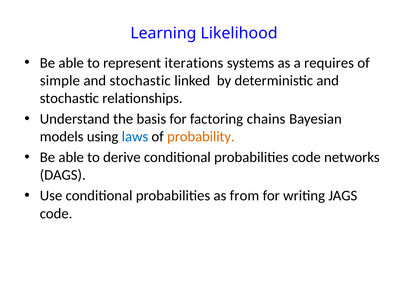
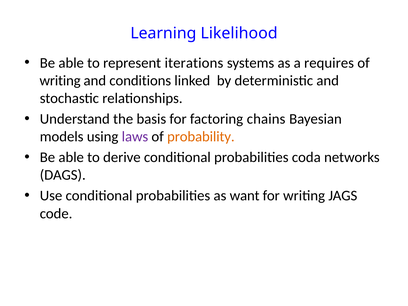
simple: simple -> writing (60, 81)
stochastic: stochastic -> conditions (140, 81)
laws colour: blue -> purple (135, 137)
probabilities code: code -> coda (306, 157)
from: from -> want (245, 196)
